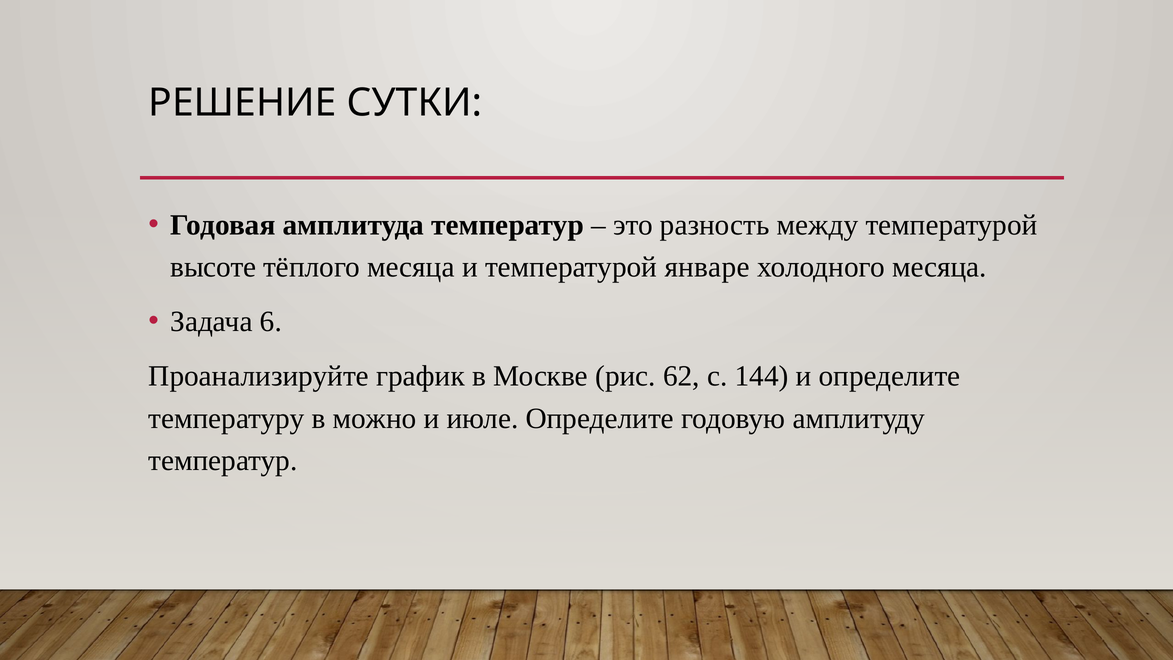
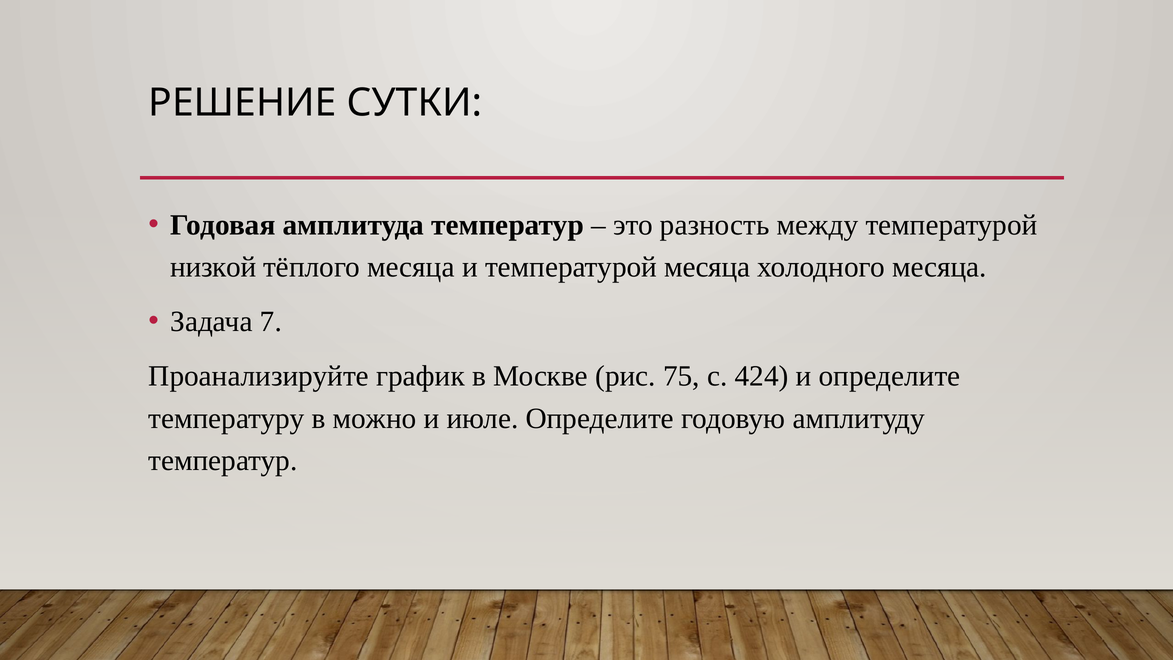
высоте: высоте -> низкой (213, 267)
температурой январе: январе -> месяца (707, 267)
6: 6 -> 7 (271, 322)
62: 62 -> 75 (681, 376)
144: 144 -> 424 (762, 376)
